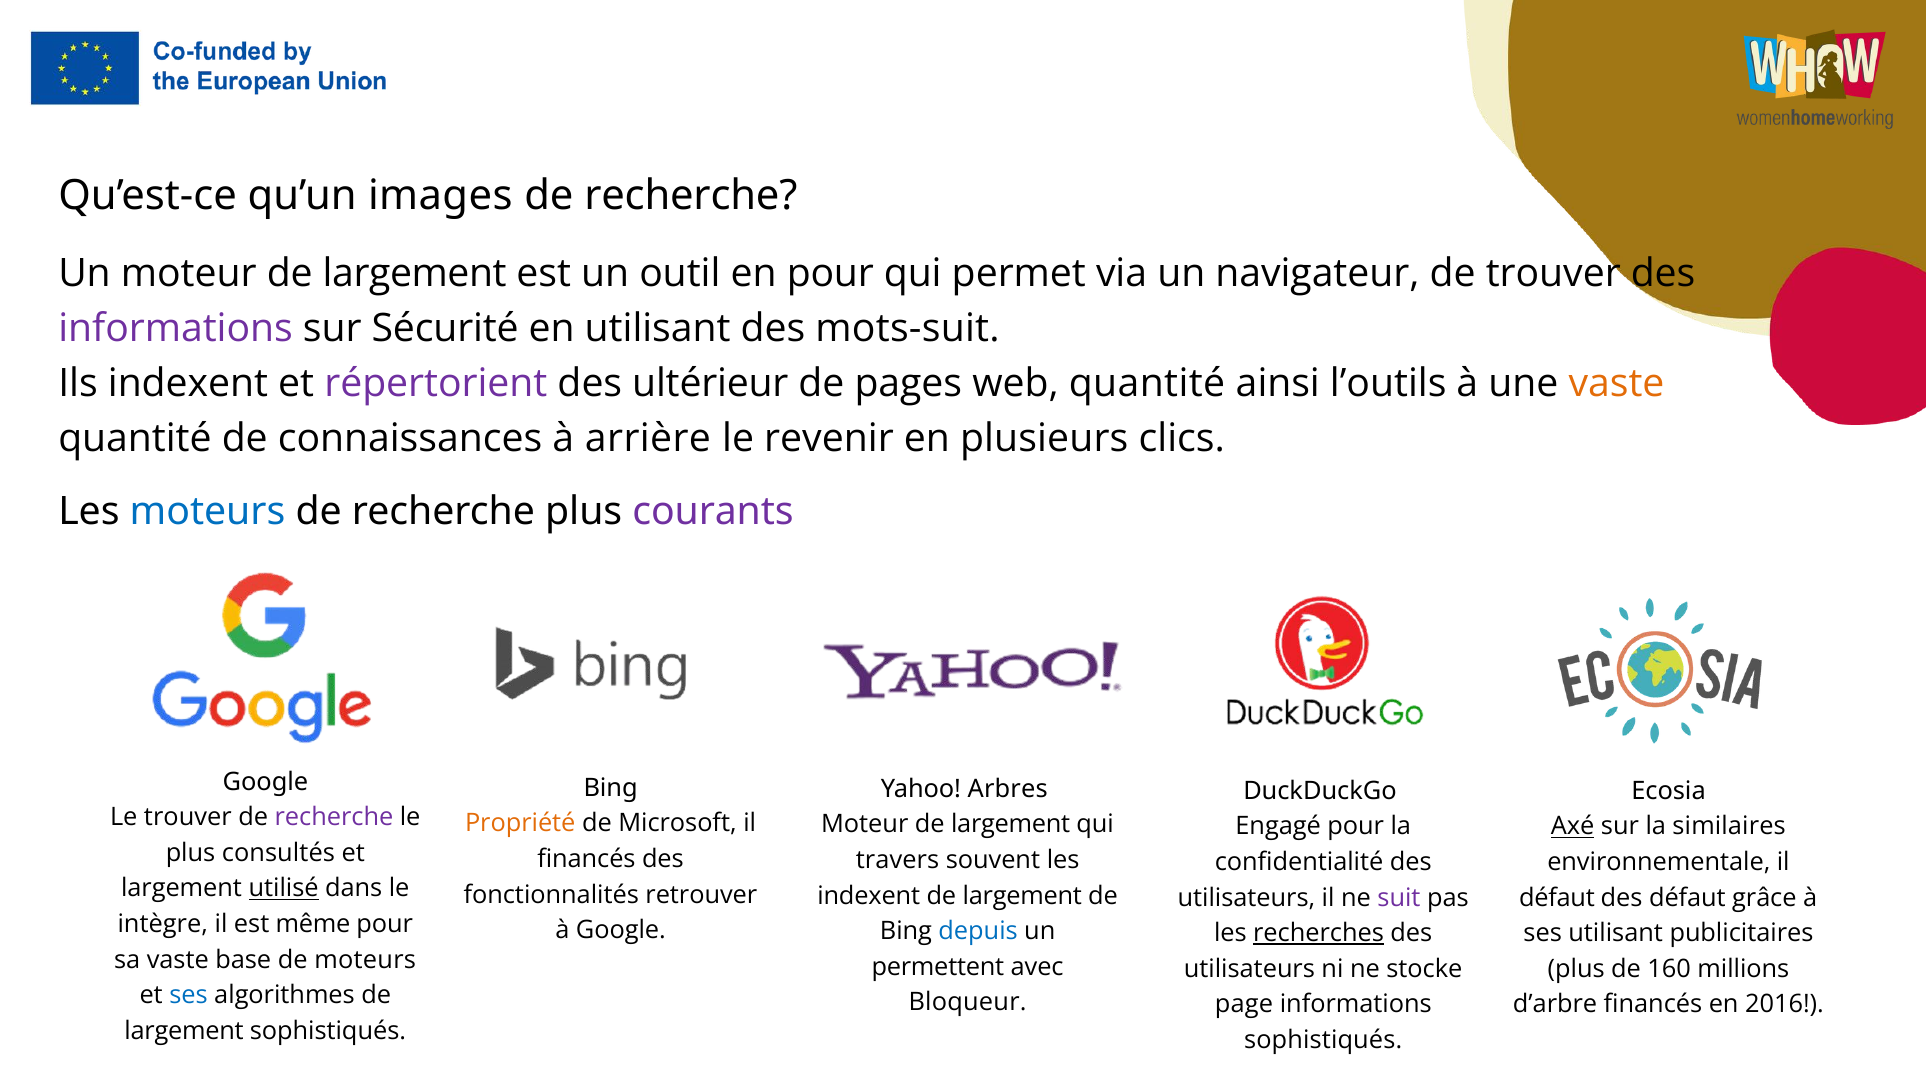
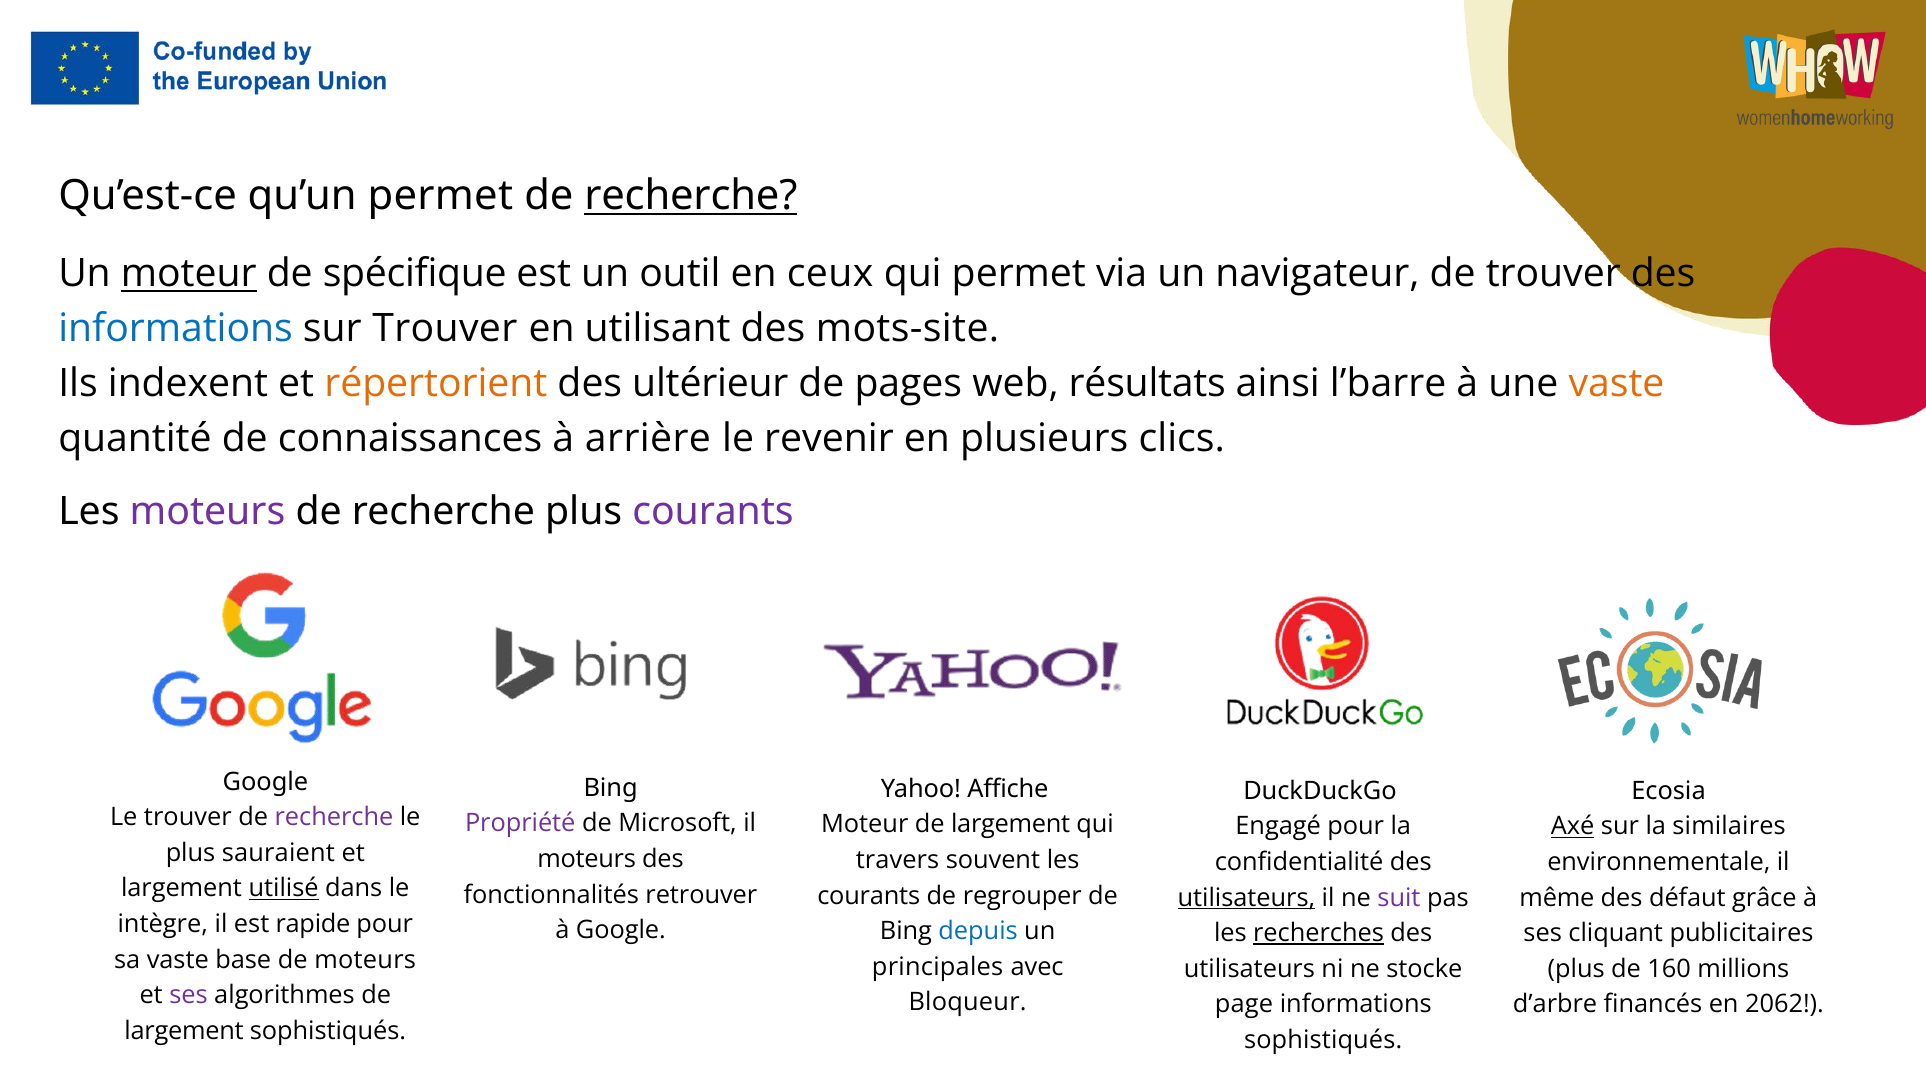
qu’un images: images -> permet (440, 196)
recherche underline: none -> present (691, 196)
moteur underline: none -> present (189, 274)
largement: largement -> spécifique (415, 274)
en pour: pour -> ceux (830, 274)
informations colour: purple -> blue (176, 328)
sur Sécurité: Sécurité -> Trouver (445, 328)
mots-suit: mots-suit -> mots-site (908, 328)
répertorient colour: purple -> orange (436, 383)
web quantité: quantité -> résultats (1147, 383)
l’outils: l’outils -> l’barre (1388, 383)
moteurs colour: blue -> purple (208, 512)
Arbres: Arbres -> Affiche (1008, 788)
Propriété colour: orange -> purple (520, 823)
consultés: consultés -> sauraient (278, 852)
financés: financés -> moteurs (587, 859)
indexent: indexent -> courants (869, 895)
largement: largement -> regrouper (1022, 895)
utilisateurs underline: none -> present (1246, 897)
défaut: défaut -> même (1557, 897)
même: même -> rapide (313, 924)
ses utilisant: utilisant -> cliquant (1616, 933)
permettent: permettent -> principales (938, 966)
ses colour: blue -> purple (189, 995)
2016: 2016 -> 2062 (1784, 1004)
